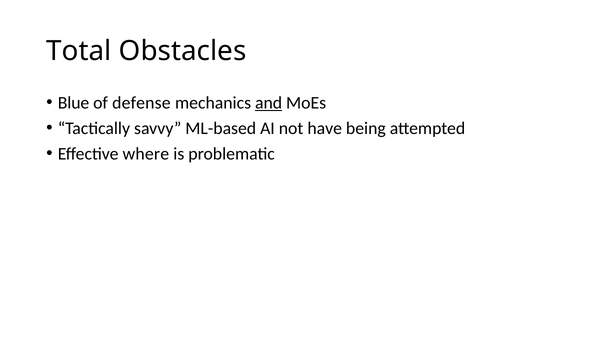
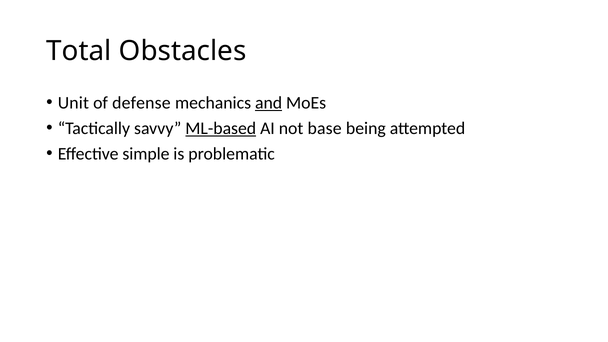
Blue: Blue -> Unit (73, 103)
ML-based underline: none -> present (221, 128)
have: have -> base (325, 128)
where: where -> simple (146, 154)
